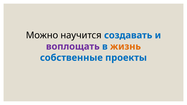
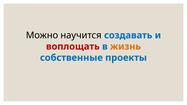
воплощать colour: purple -> red (73, 47)
